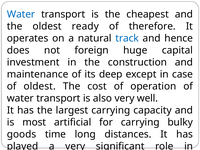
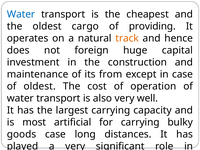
ready: ready -> cargo (85, 26)
therefore: therefore -> providing (152, 26)
track colour: blue -> orange (127, 38)
deep: deep -> from (111, 74)
goods time: time -> case (55, 134)
